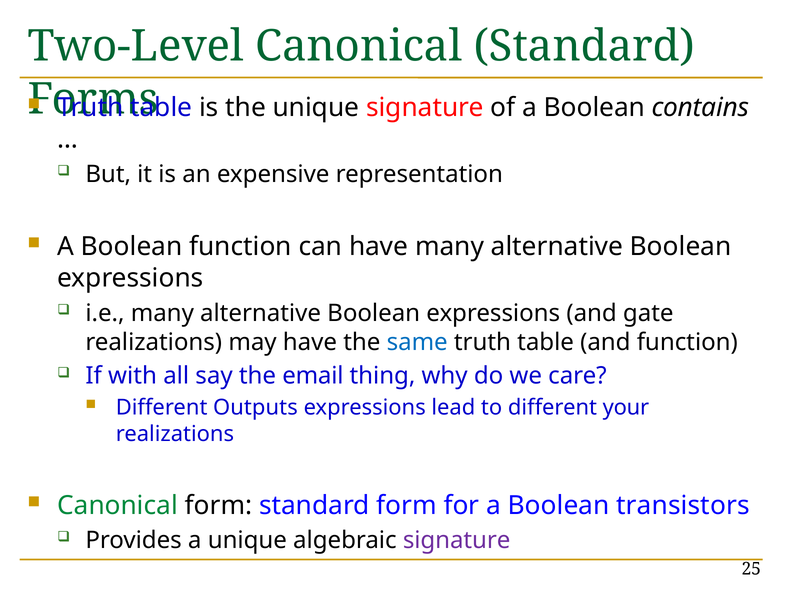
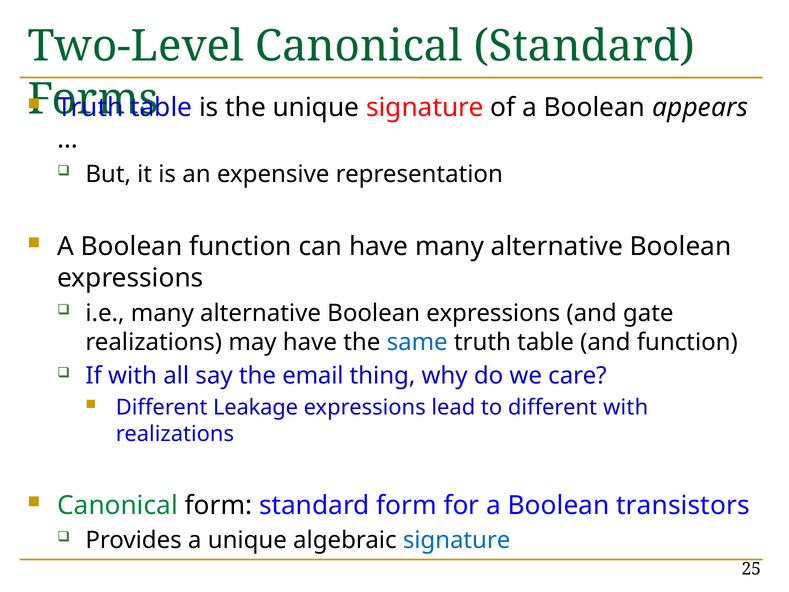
contains: contains -> appears (700, 108)
Outputs: Outputs -> Leakage (256, 408)
different your: your -> with (626, 408)
signature colour: purple -> blue (457, 540)
